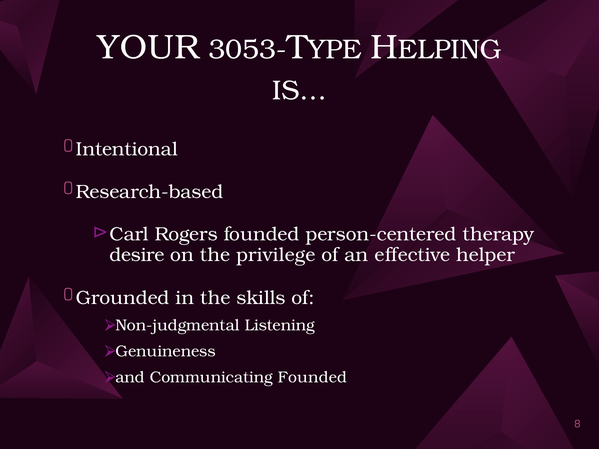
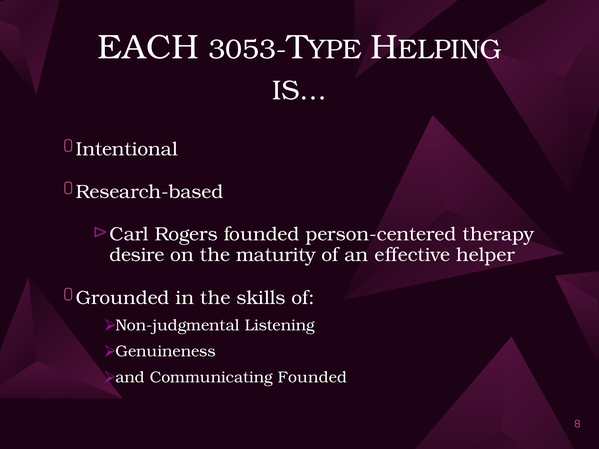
YOUR: YOUR -> EACH (148, 47)
privilege: privilege -> maturity (276, 255)
